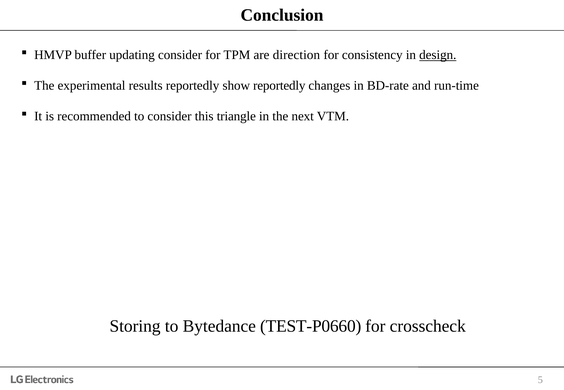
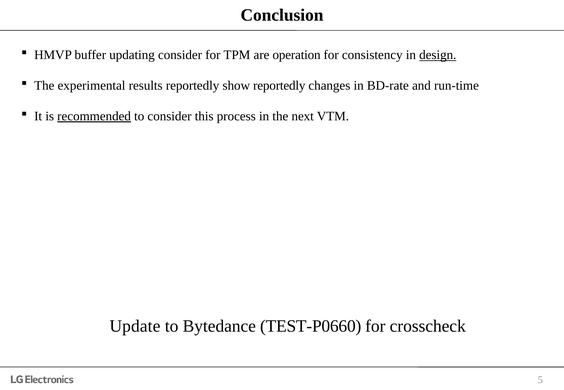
direction: direction -> operation (297, 55)
recommended underline: none -> present (94, 116)
triangle: triangle -> process (236, 116)
Storing: Storing -> Update (135, 326)
